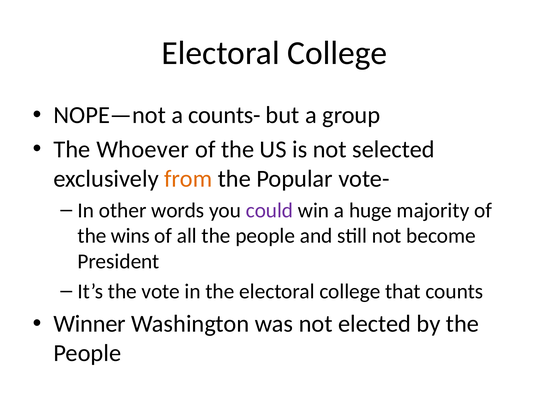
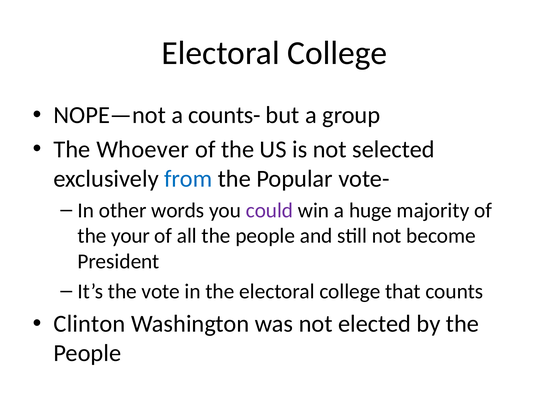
from colour: orange -> blue (188, 179)
wins: wins -> your (130, 236)
Winner: Winner -> Clinton (89, 324)
